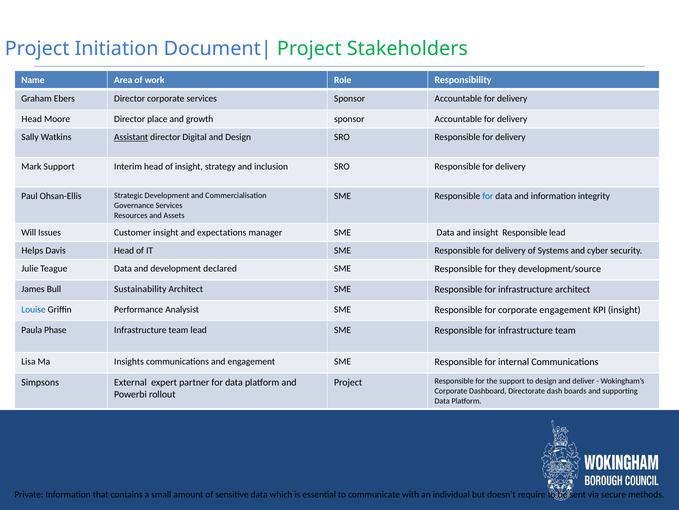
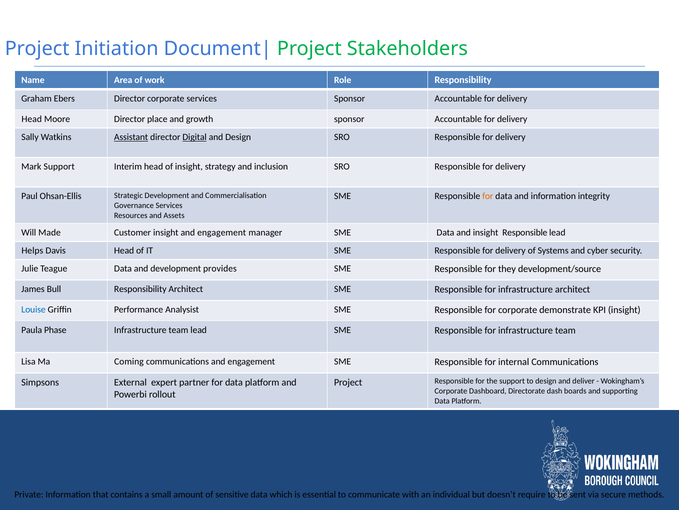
Digital underline: none -> present (195, 137)
for colour: blue -> orange (488, 196)
Issues: Issues -> Made (50, 232)
insight and expectations: expectations -> engagement (222, 232)
declared: declared -> provides (220, 268)
Bull Sustainability: Sustainability -> Responsibility (140, 289)
corporate engagement: engagement -> demonstrate (565, 309)
Insights: Insights -> Coming (129, 361)
